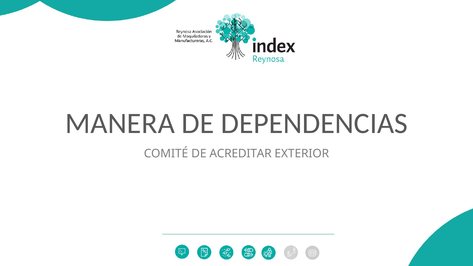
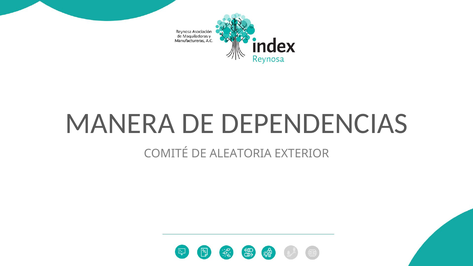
ACREDITAR: ACREDITAR -> ALEATORIA (241, 154)
